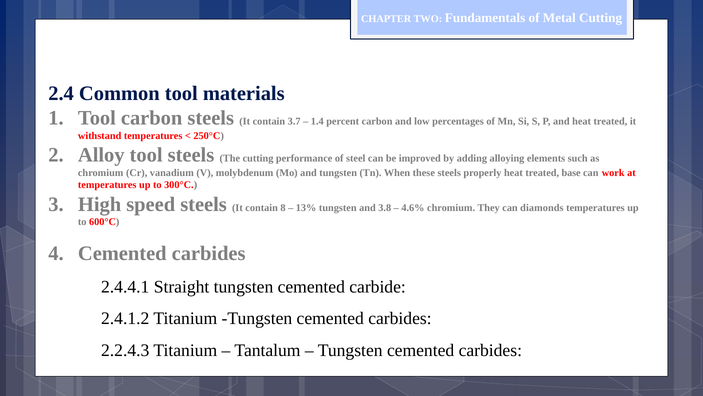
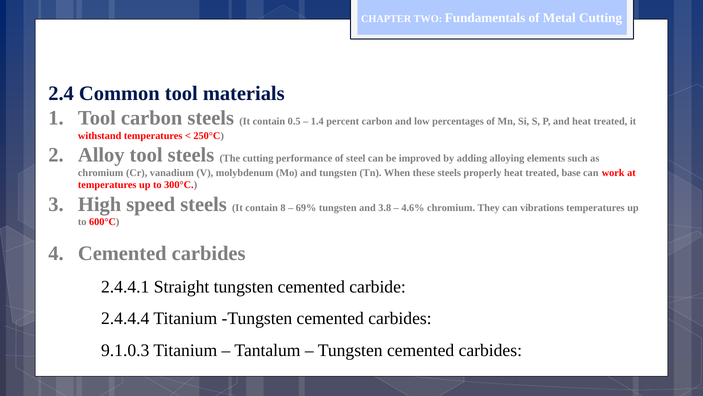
3.7: 3.7 -> 0.5 (294, 121)
13%: 13% -> 69% (306, 207)
diamonds: diamonds -> vibrations (542, 207)
2.4.1.2: 2.4.1.2 -> 2.4.4.4 (125, 318)
2.2.4.3: 2.2.4.3 -> 9.1.0.3 (125, 350)
